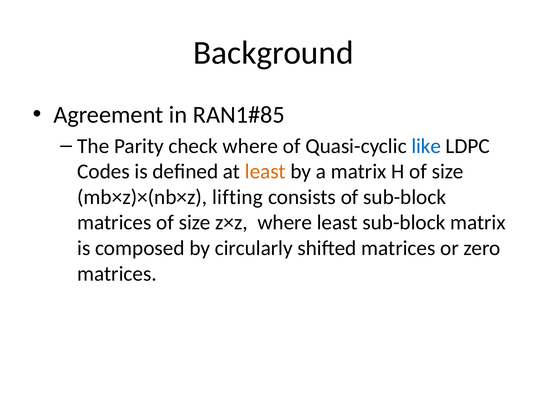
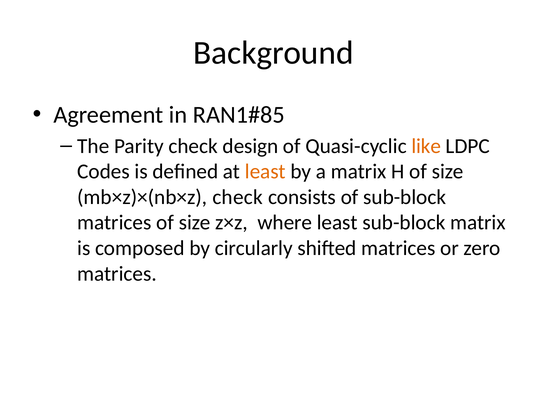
check where: where -> design (250, 146)
like colour: blue -> orange (426, 146)
mb×z)×(nb×z lifting: lifting -> check (238, 197)
